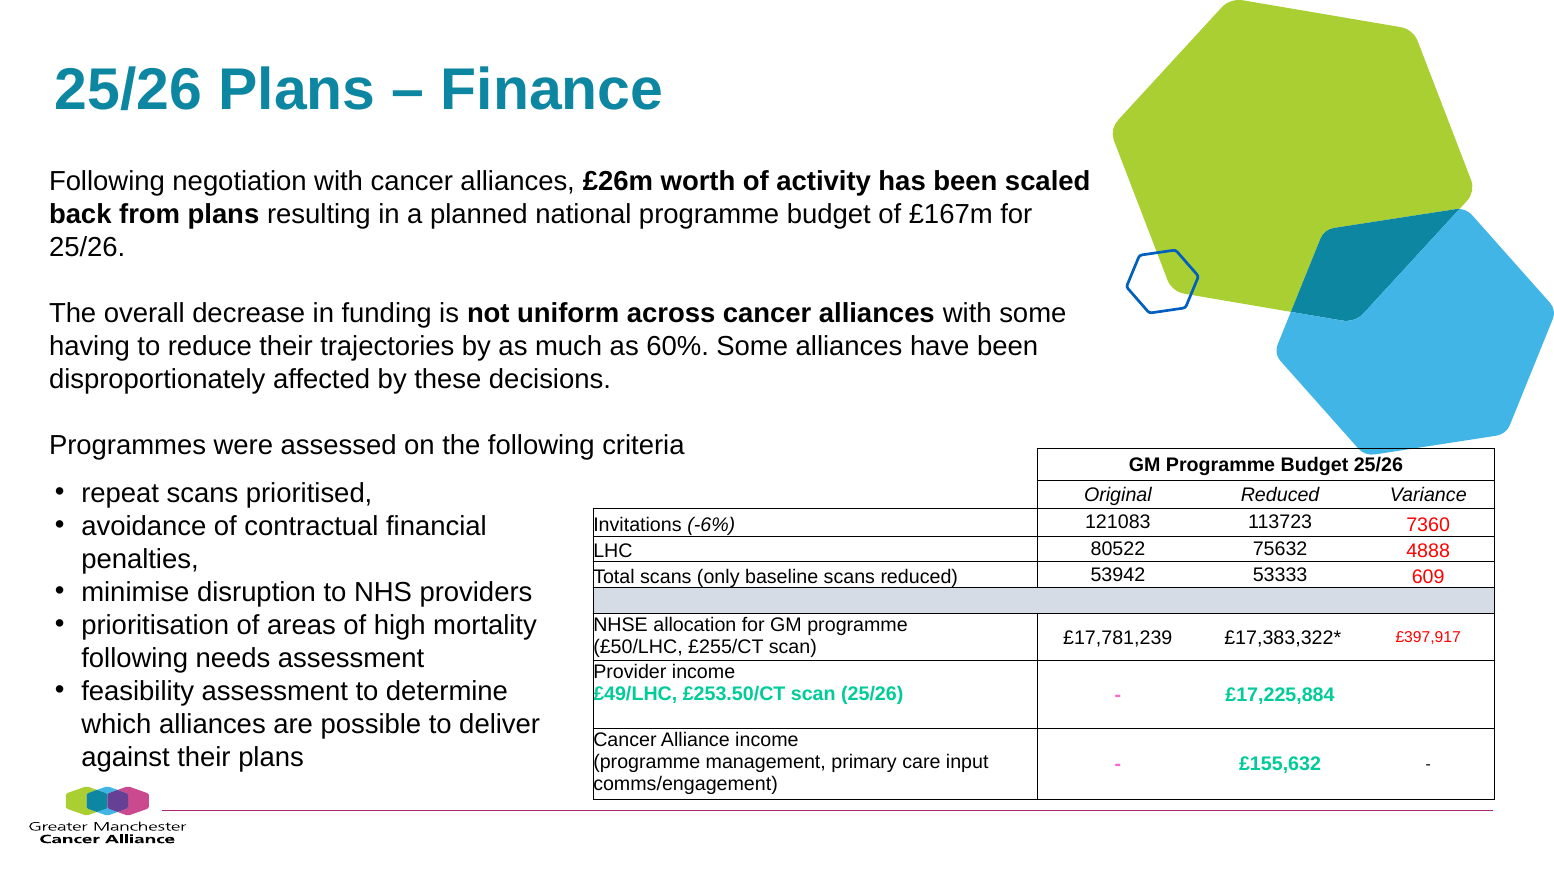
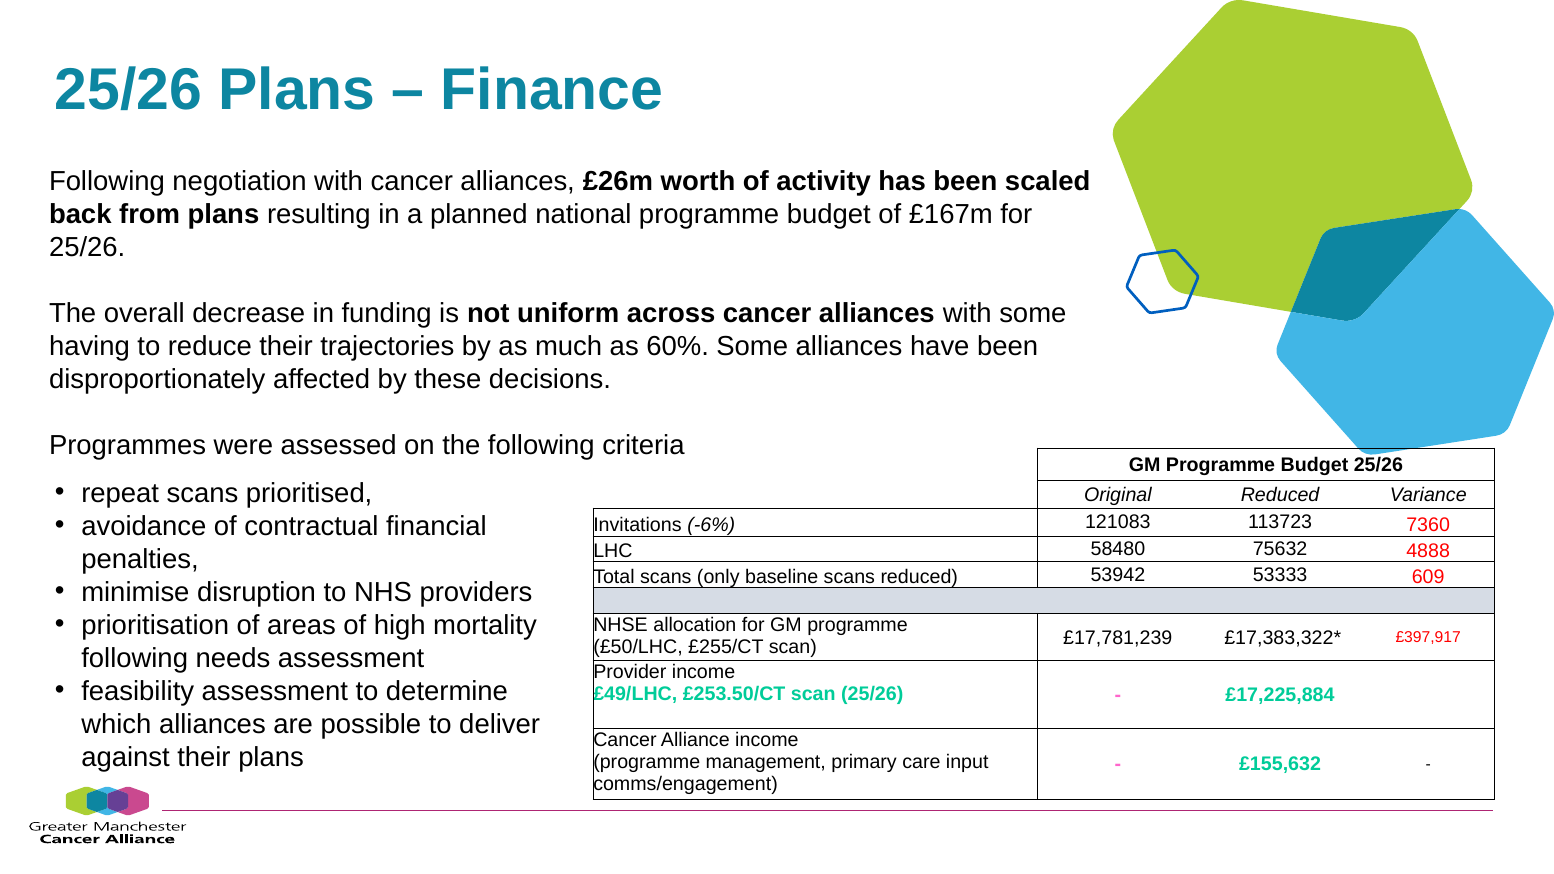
80522: 80522 -> 58480 (1118, 550)
